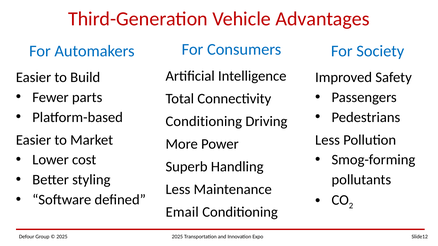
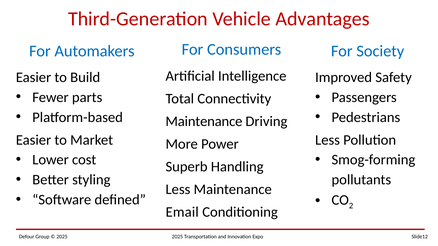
Conditioning: Conditioning -> Maintenance (204, 121)
